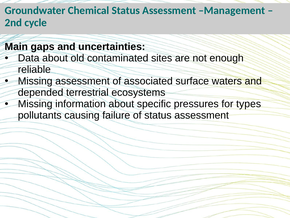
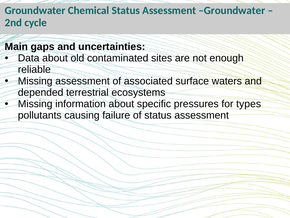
Chemical Status Assessment Management: Management -> Groundwater (232, 10)
